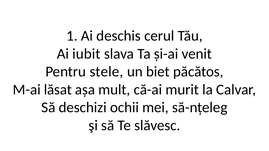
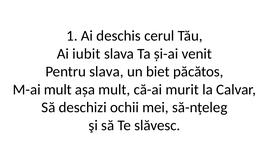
Pentru stele: stele -> slava (106, 72)
M-ai lăsat: lăsat -> mult (58, 90)
